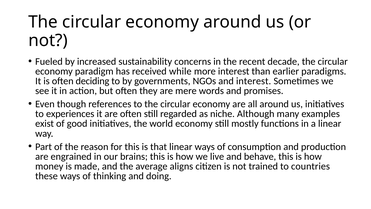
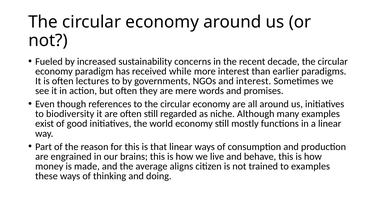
deciding: deciding -> lectures (92, 81)
experiences: experiences -> biodiversity (70, 114)
to countries: countries -> examples (311, 166)
